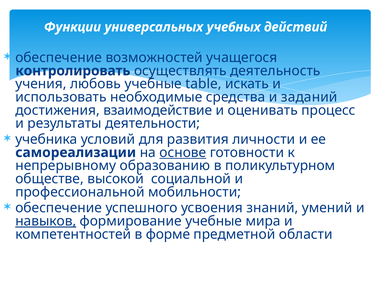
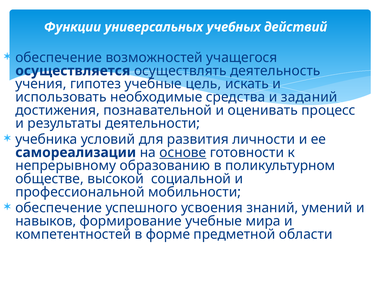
контролировать: контролировать -> осуществляется (73, 71)
любовь: любовь -> гипотез (96, 84)
table: table -> цель (203, 84)
взаимодействие: взаимодействие -> познавательной (158, 110)
навыков underline: present -> none (46, 221)
